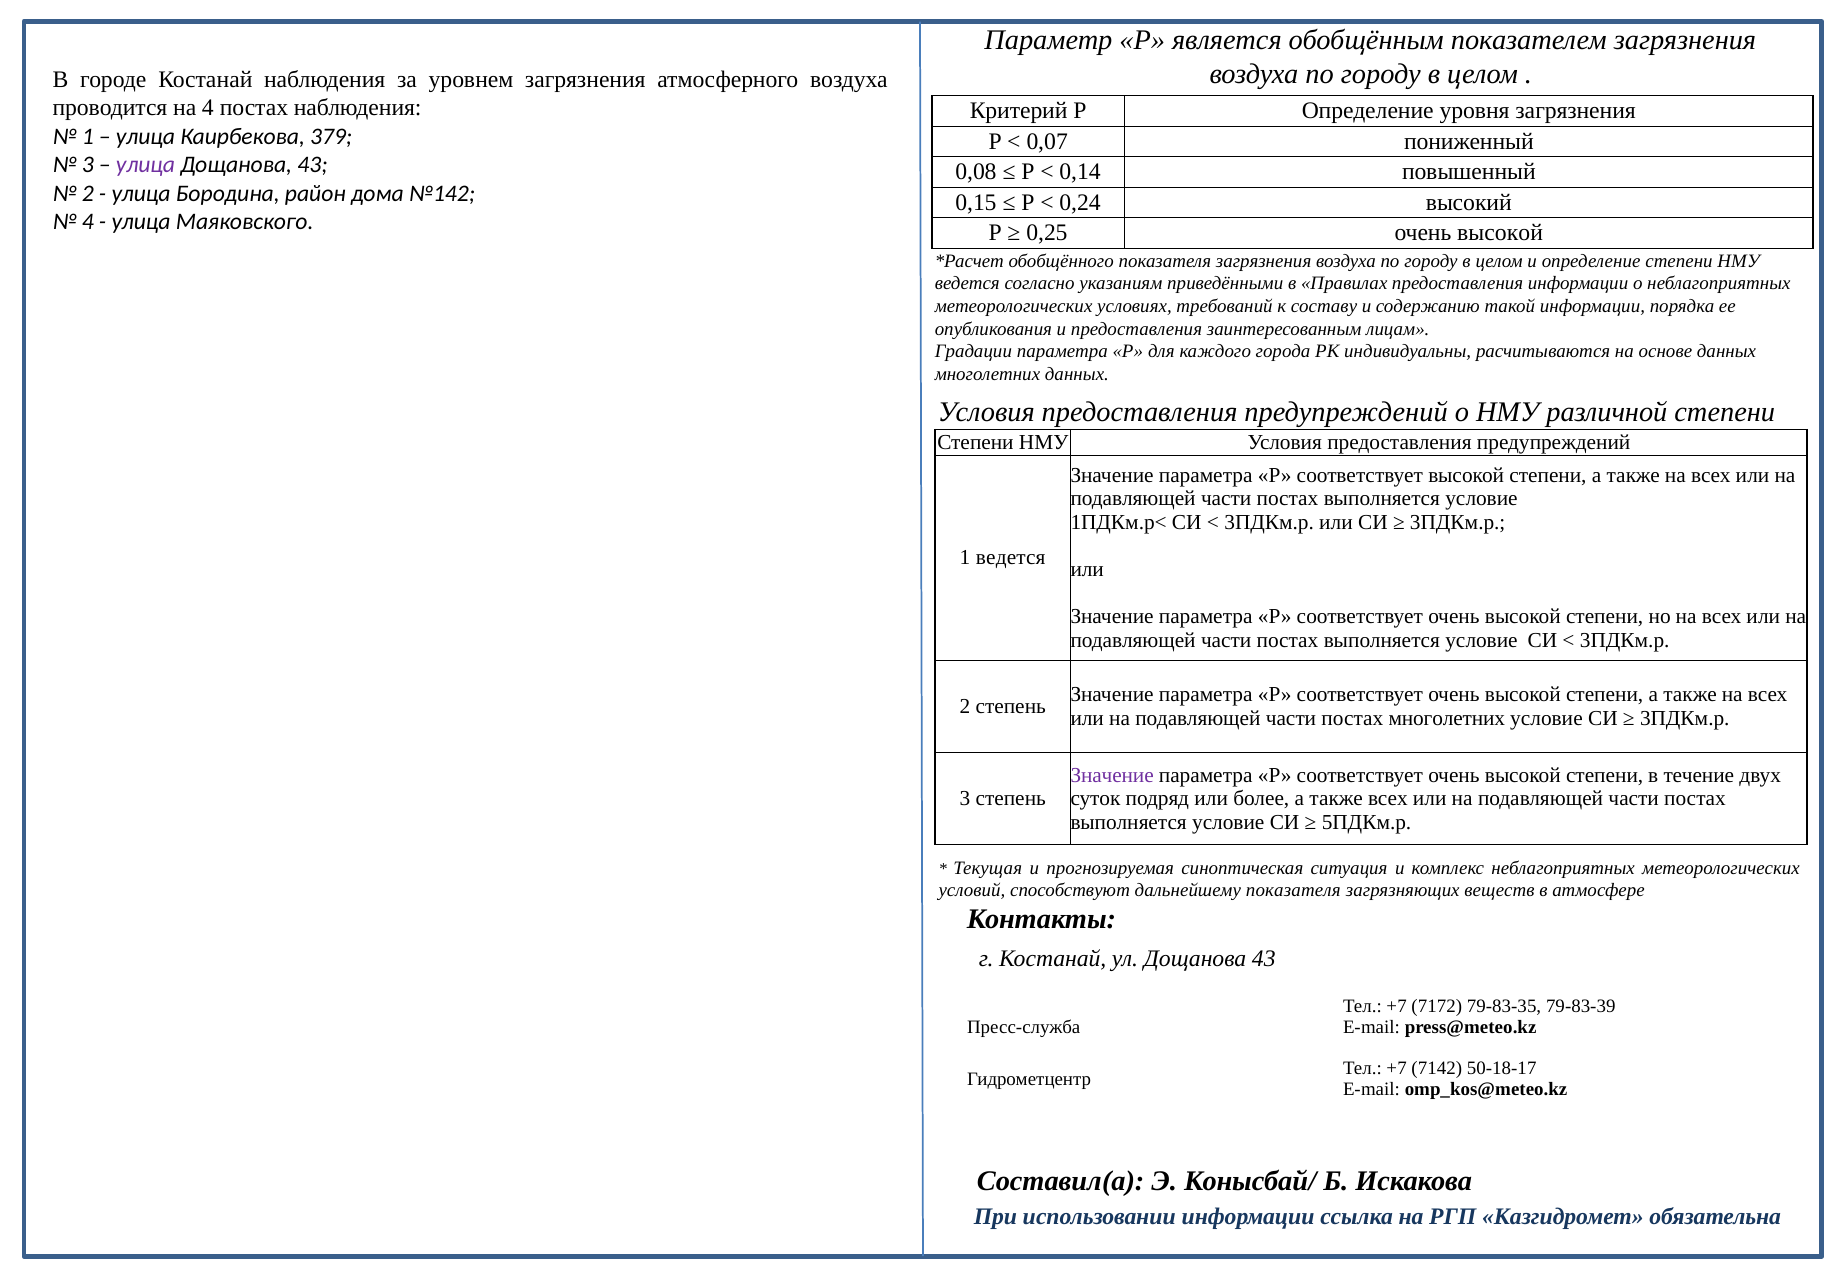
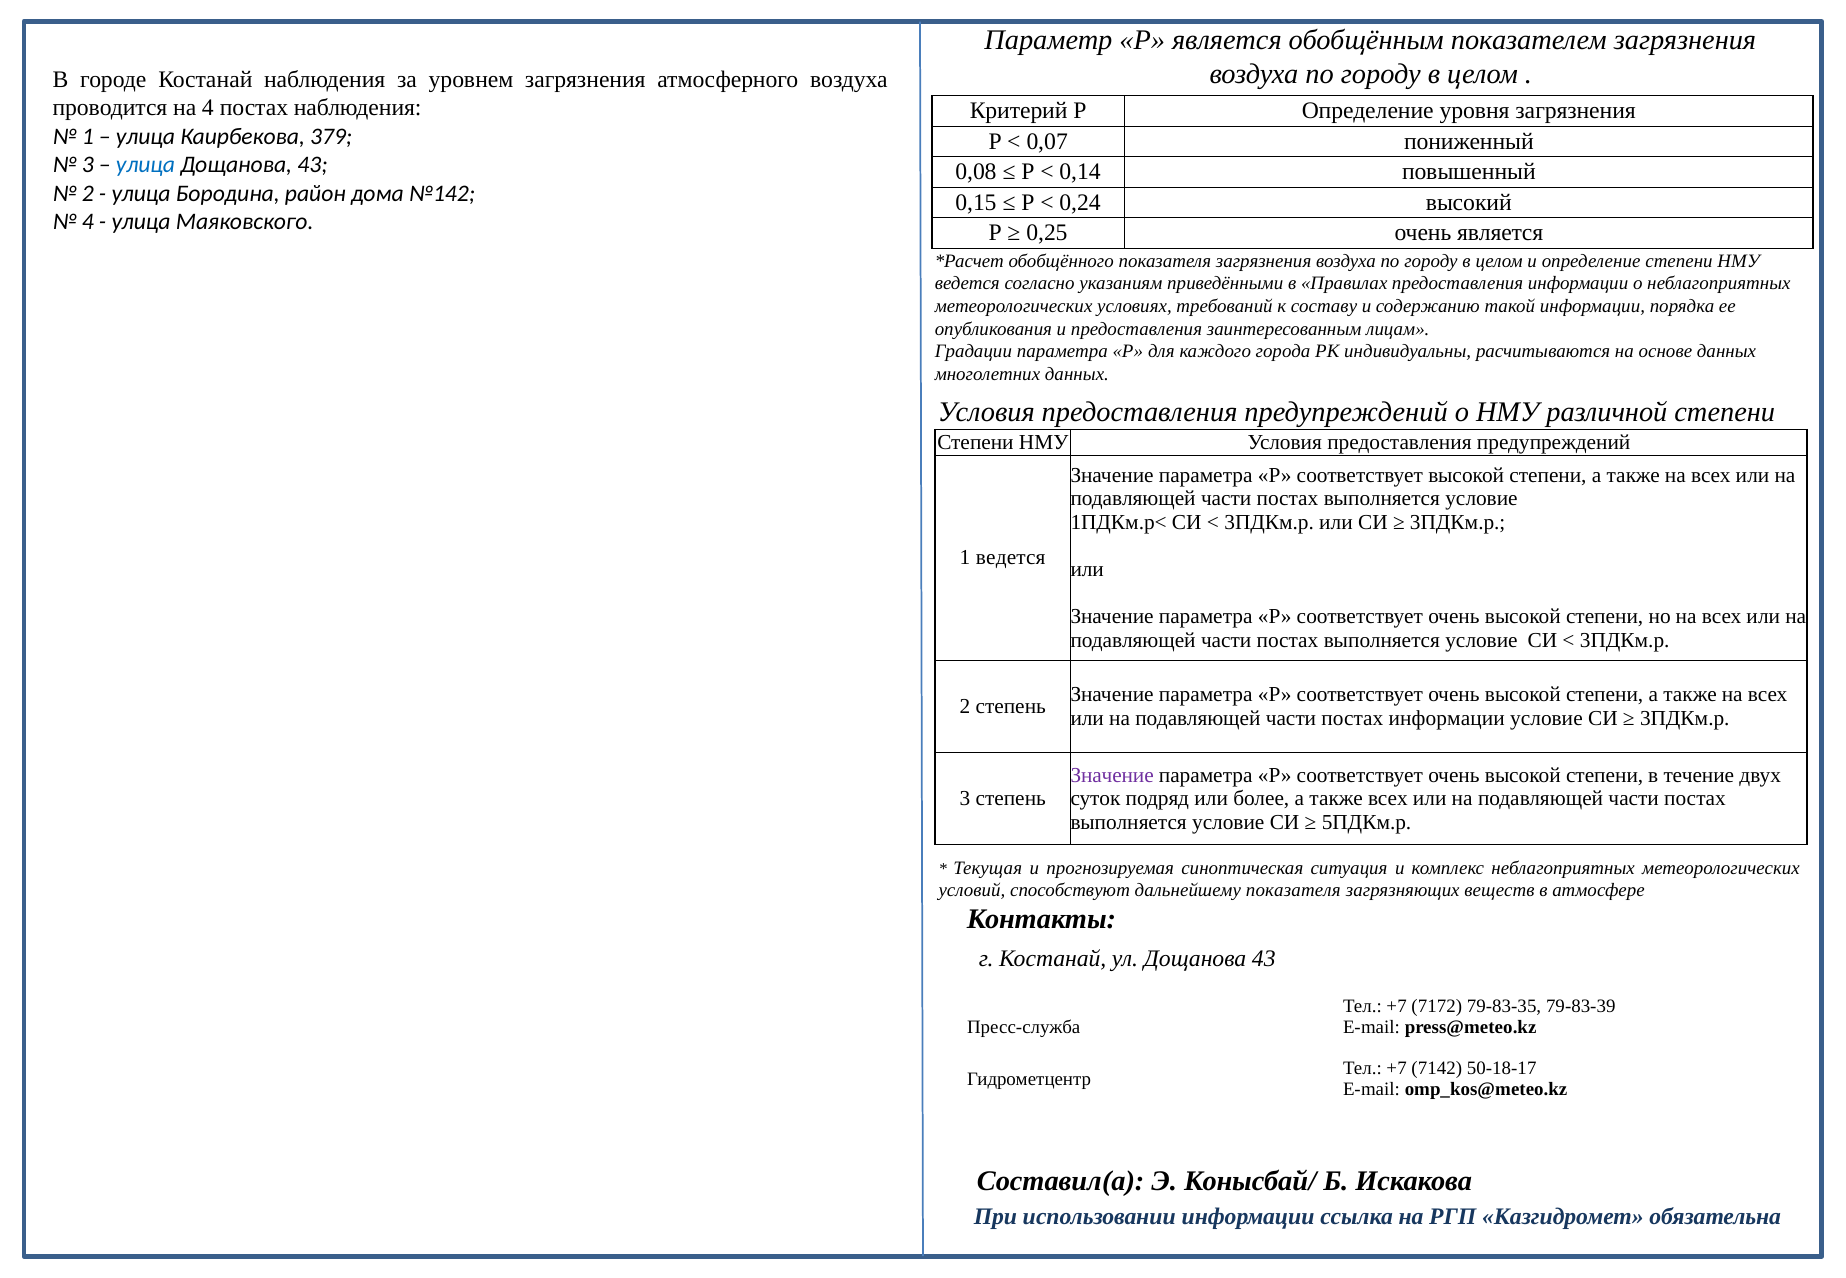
улица colour: purple -> blue (146, 165)
0,25 очень высокой: высокой -> является (1500, 233)
постах многолетних: многолетних -> информации (1447, 718)
